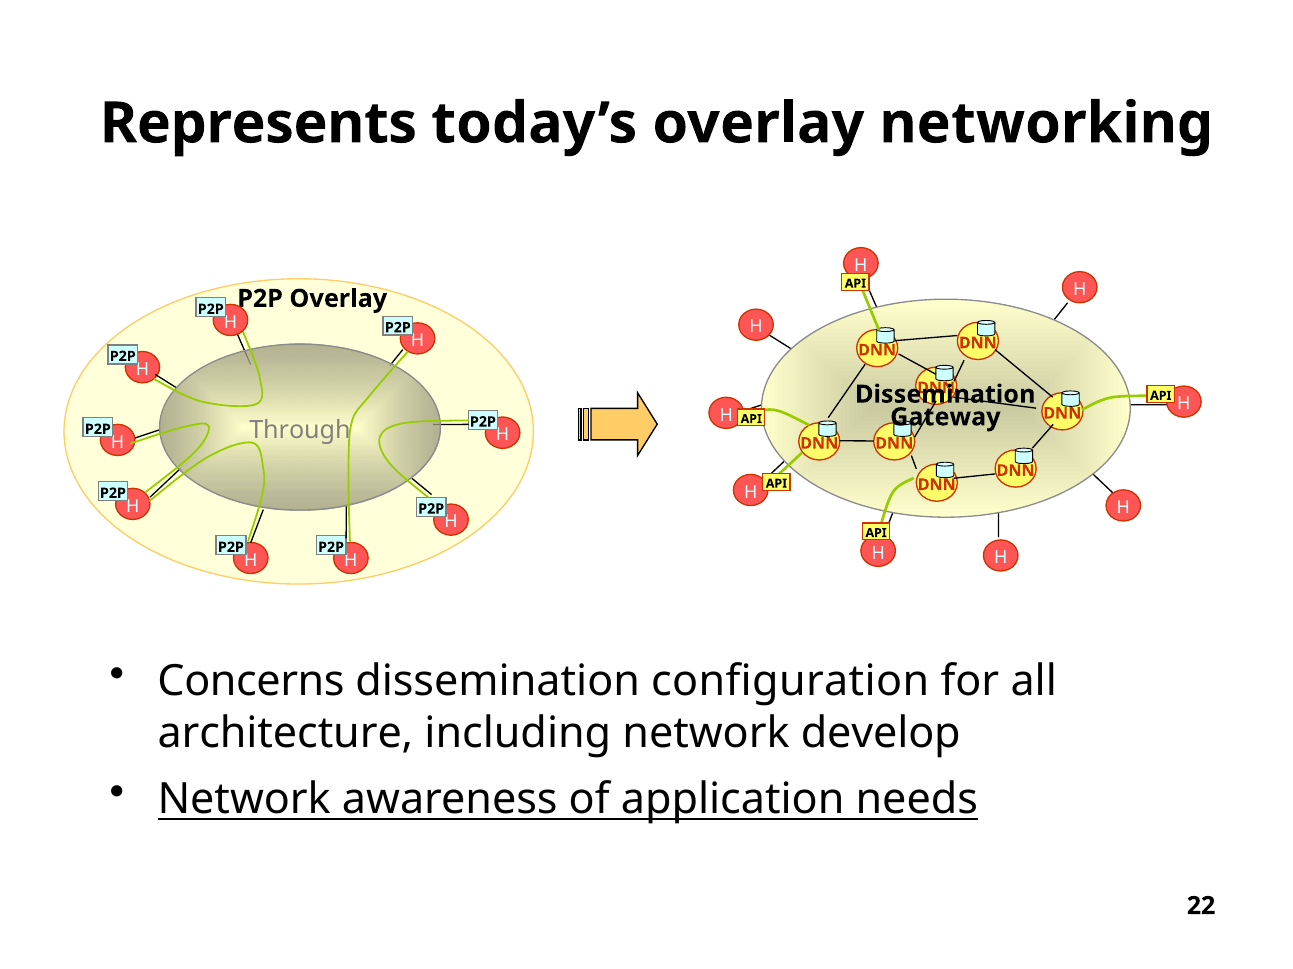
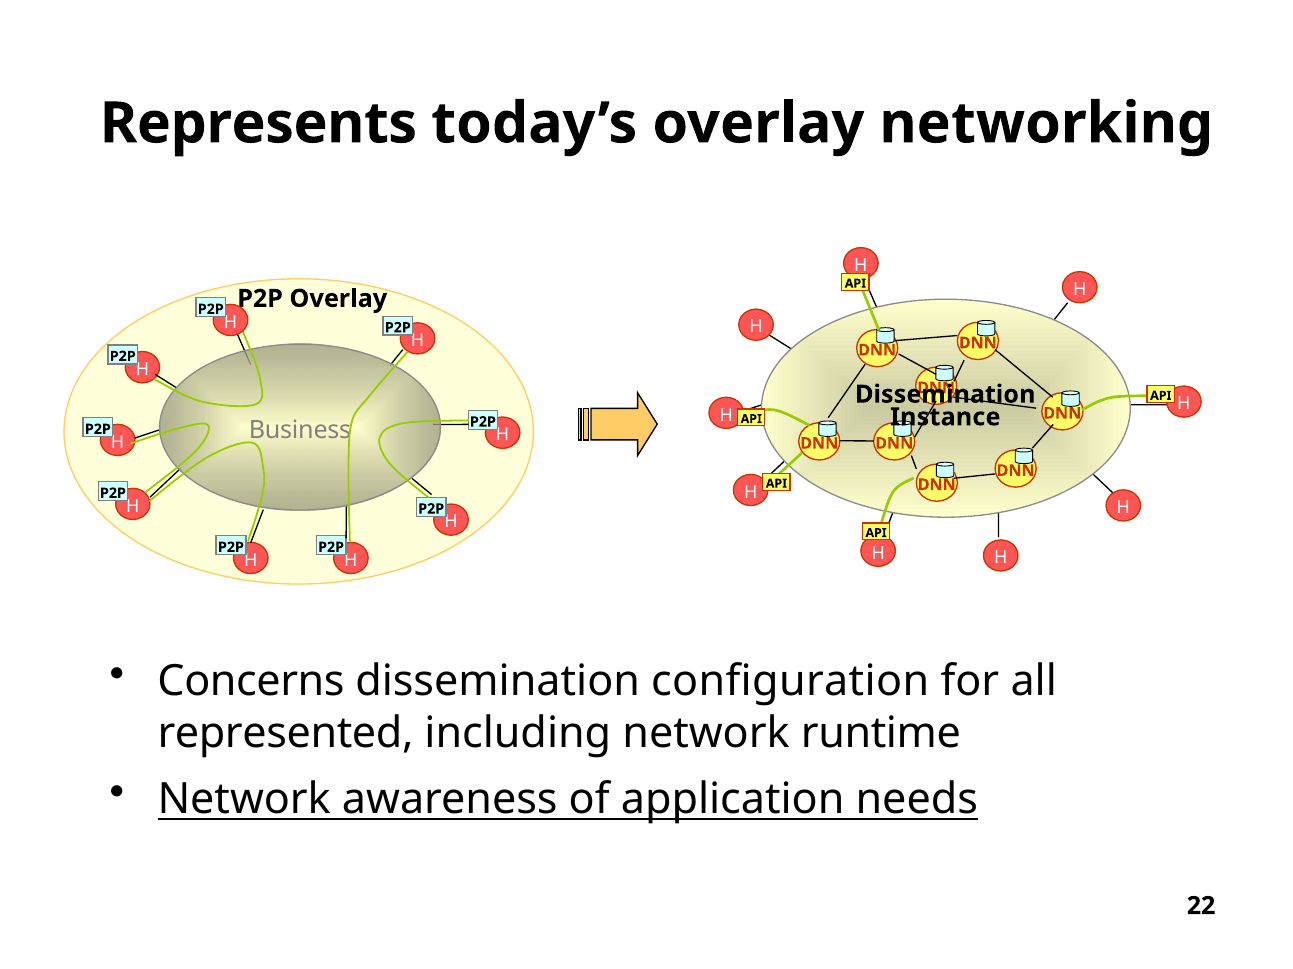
Gateway: Gateway -> Instance (945, 417)
Through: Through -> Business (300, 431)
architecture: architecture -> represented (286, 734)
develop: develop -> runtime (881, 734)
